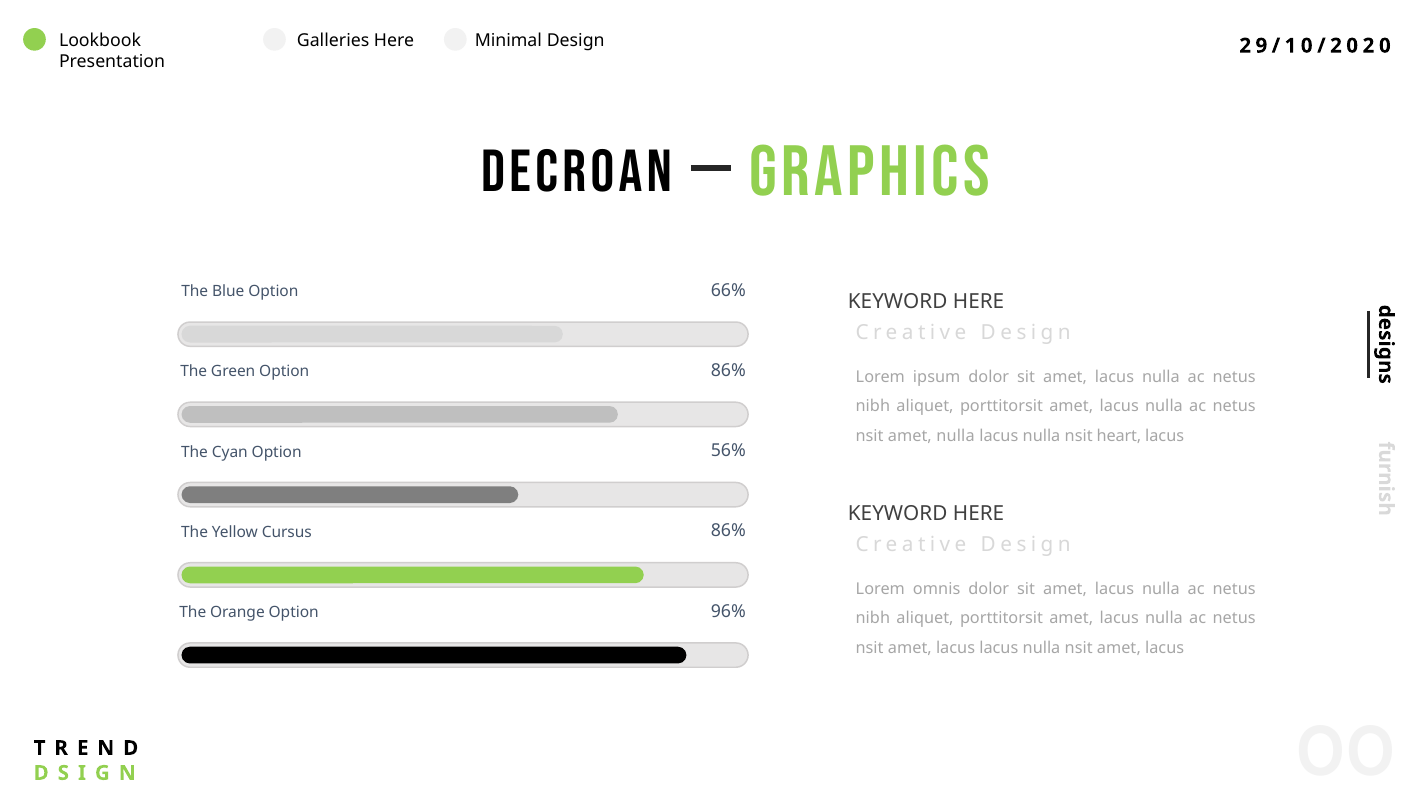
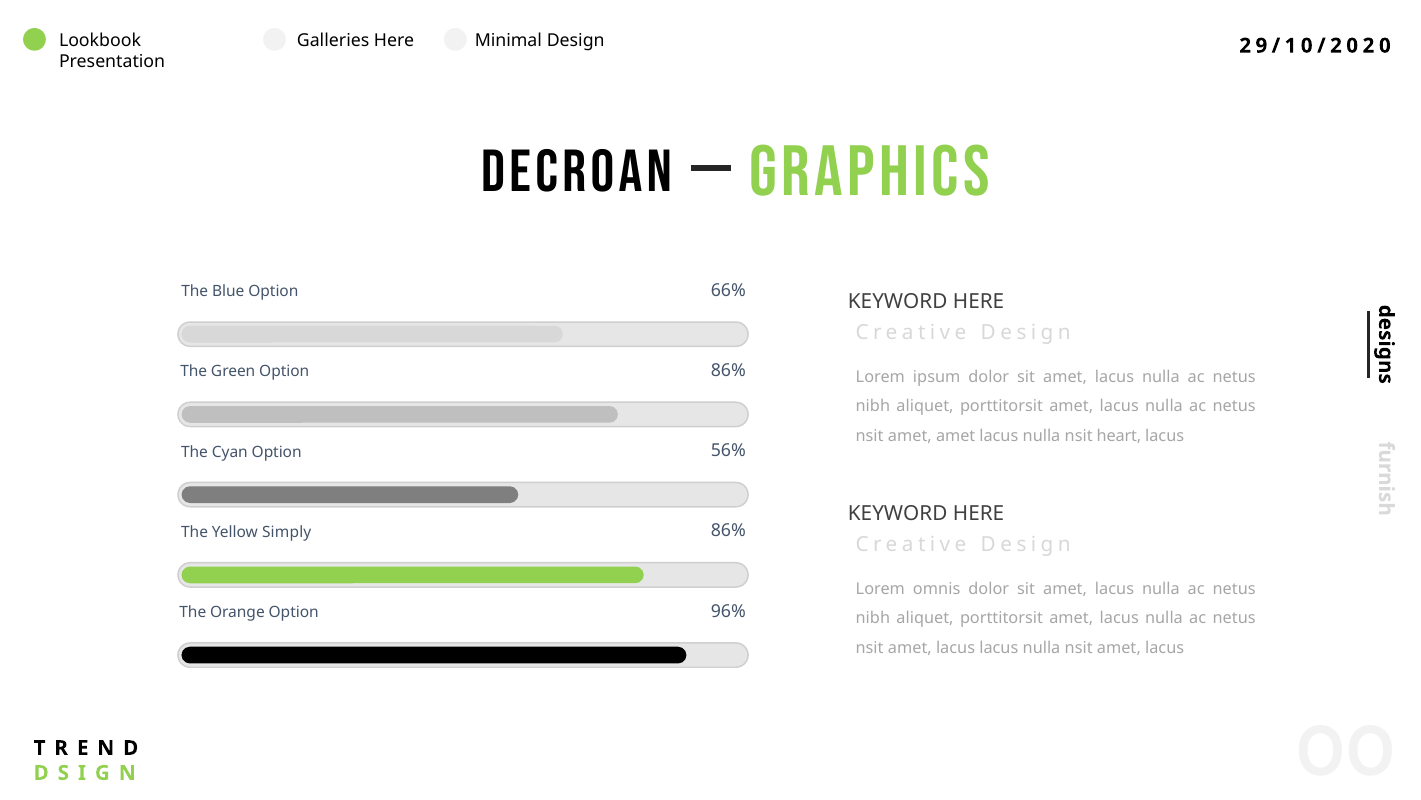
amet nulla: nulla -> amet (956, 435)
Cursus: Cursus -> Simply (287, 532)
